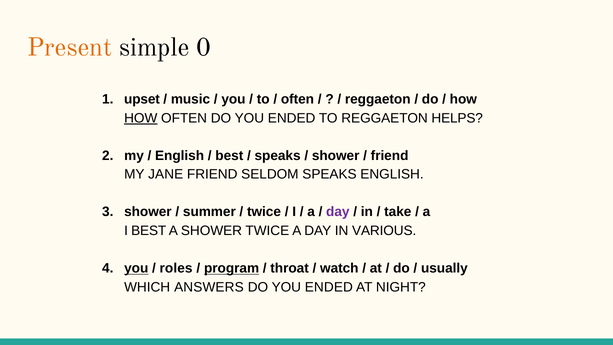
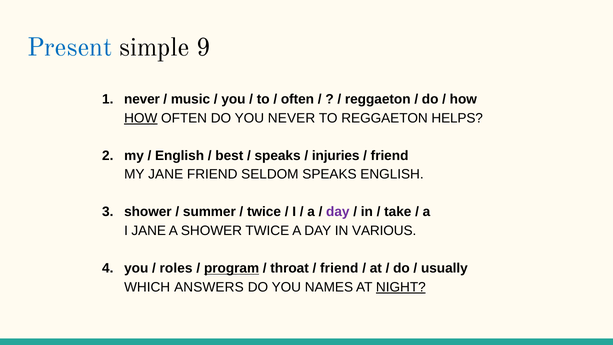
Present colour: orange -> blue (70, 47)
0: 0 -> 9 (204, 47)
upset: upset -> never (142, 99)
OFTEN DO YOU ENDED: ENDED -> NEVER (292, 118)
shower: shower -> injuries (336, 156)
I BEST: BEST -> JANE (149, 231)
you underline: present -> none (136, 268)
watch: watch -> friend (339, 268)
ENDED: ENDED -> NAMES (329, 287)
NIGHT underline: none -> present (401, 287)
